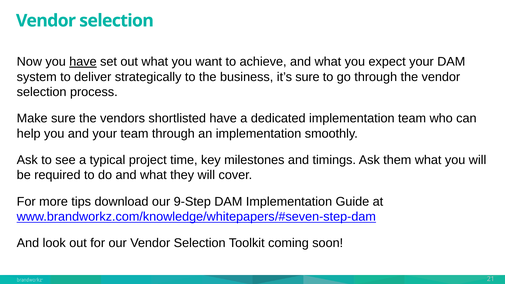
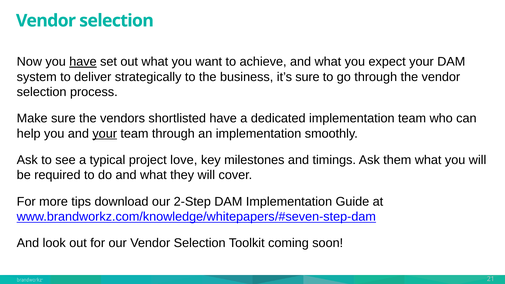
your underline: none -> present (105, 134)
time: time -> love (184, 160)
9-Step: 9-Step -> 2-Step (192, 202)
